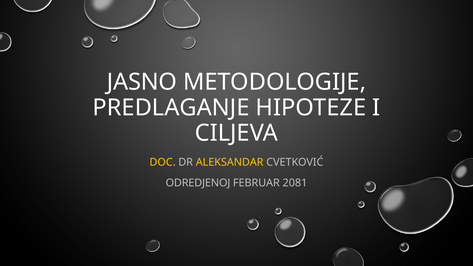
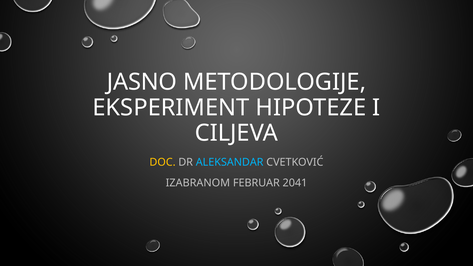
PREDLAGANJE: PREDLAGANJE -> EKSPERIMENT (171, 108)
ALEKSANDAR colour: yellow -> light blue (230, 162)
ODREDJENOJ: ODREDJENOJ -> IZABRANOM (198, 183)
2081: 2081 -> 2041 (295, 183)
